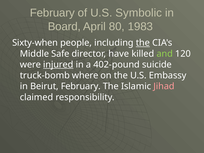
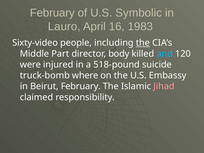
Board: Board -> Lauro (64, 26)
80: 80 -> 16 (117, 26)
Sixty-when: Sixty-when -> Sixty-video (35, 43)
Safe: Safe -> Part (60, 54)
have: have -> body (119, 54)
and colour: light green -> light blue (165, 54)
injured underline: present -> none (58, 65)
402-pound: 402-pound -> 518-pound (117, 65)
